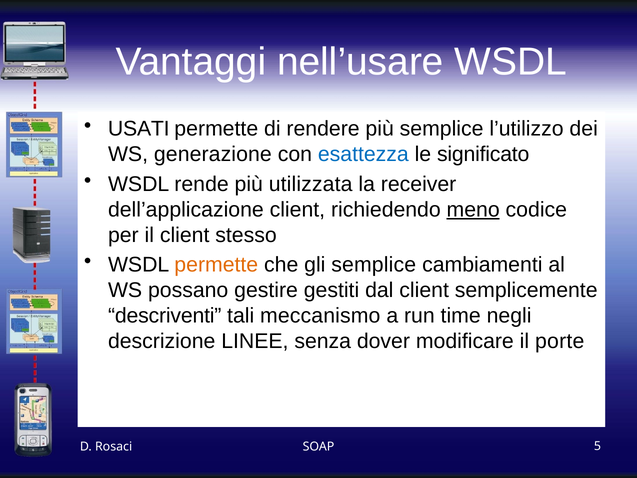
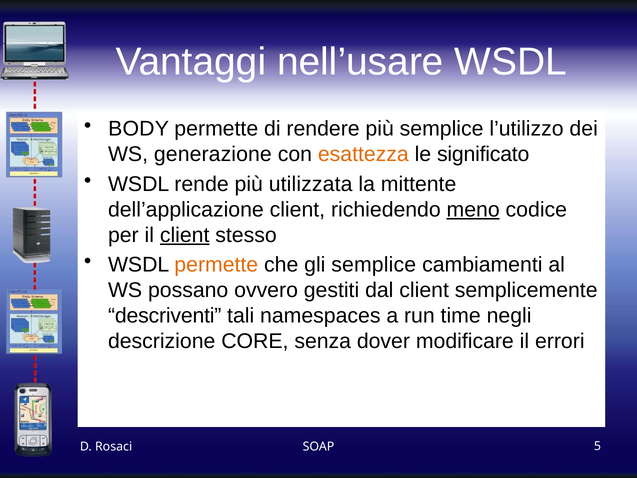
USATI: USATI -> BODY (139, 129)
esattezza colour: blue -> orange (363, 154)
receiver: receiver -> mittente (419, 184)
client underline: none -> present (185, 235)
gestire: gestire -> ovvero (266, 290)
meccanismo: meccanismo -> namespaces (320, 316)
LINEE: LINEE -> CORE (255, 341)
porte: porte -> errori (560, 341)
